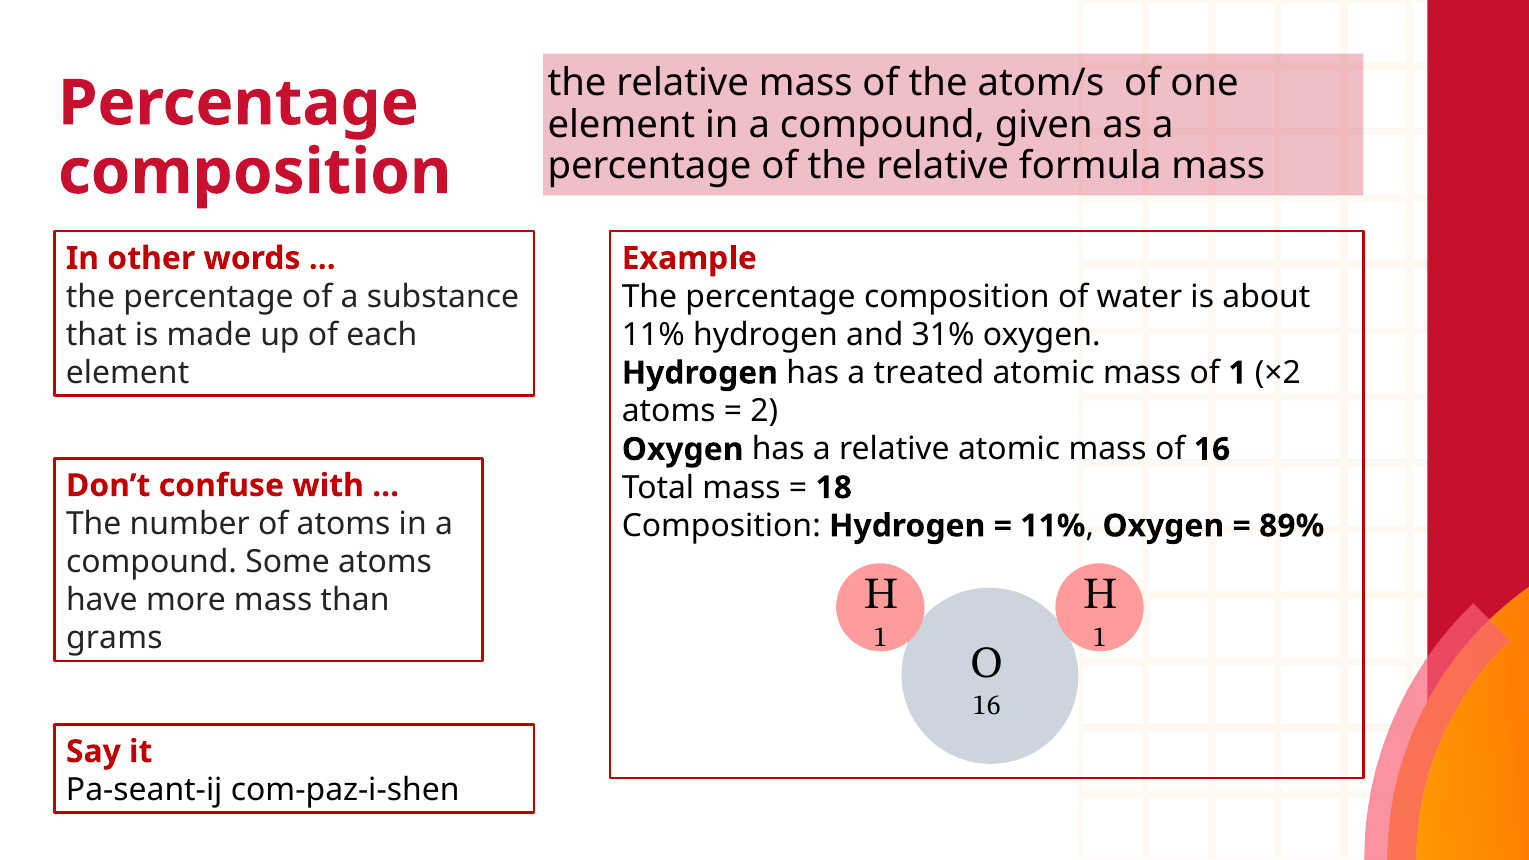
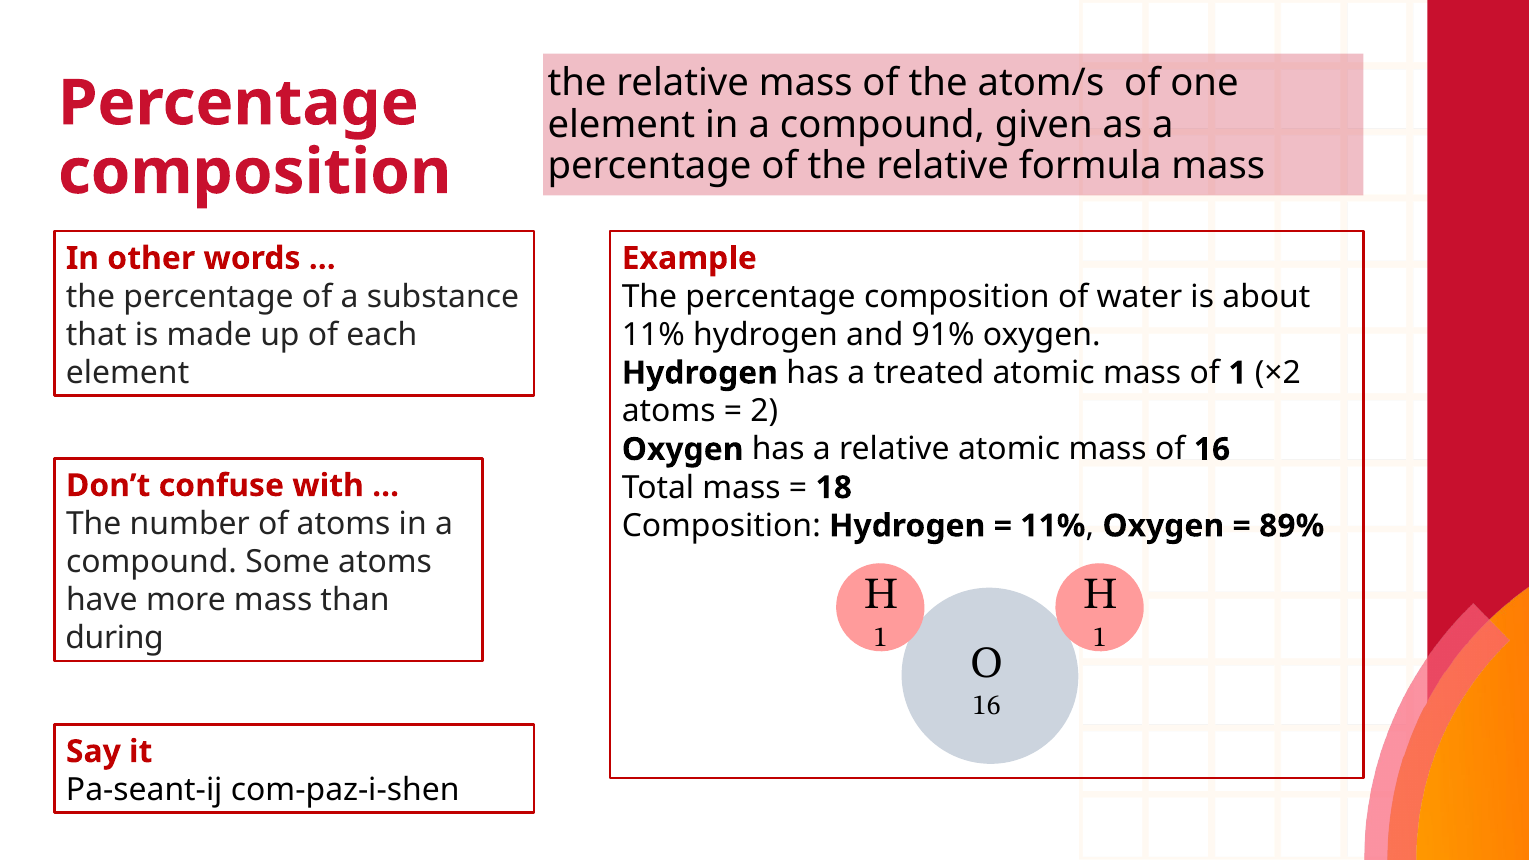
31%: 31% -> 91% (943, 335)
grams: grams -> during (115, 639)
